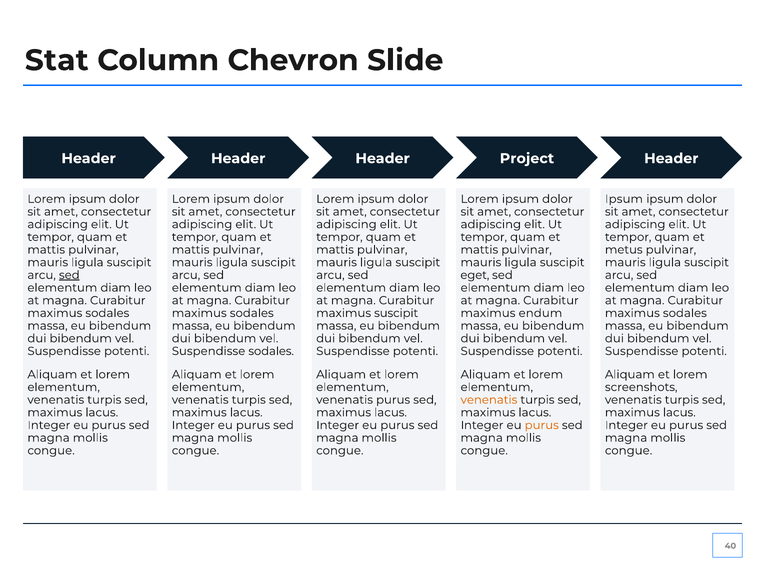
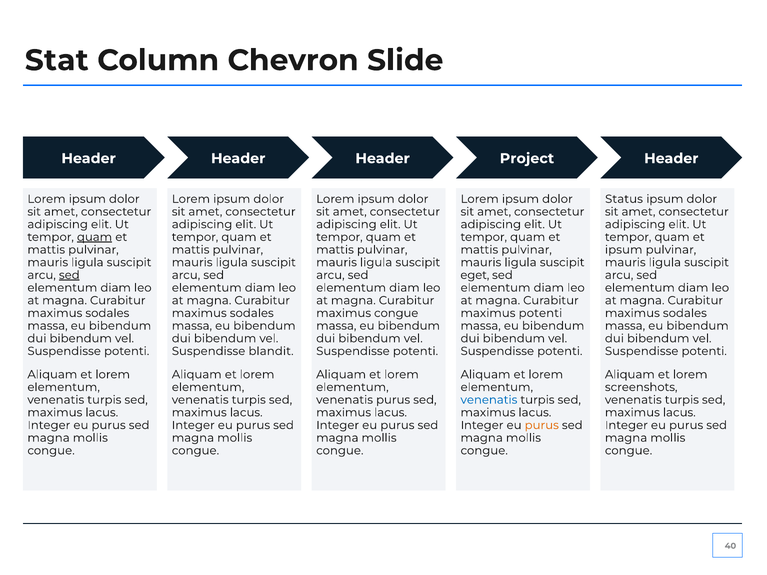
Ipsum: Ipsum -> Status (624, 199)
quam underline: none -> present (95, 237)
metus: metus -> ipsum (624, 250)
maximus suscipit: suscipit -> congue (396, 313)
maximus endum: endum -> potenti (540, 313)
Suspendisse sodales: sodales -> blandit (271, 351)
venenatis colour: orange -> blue (489, 400)
